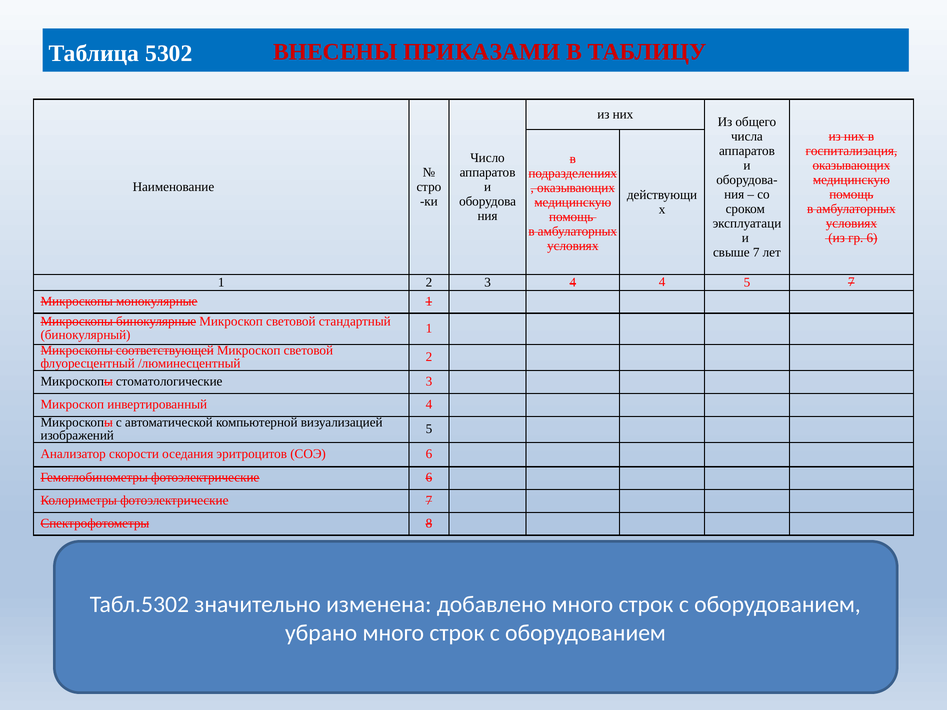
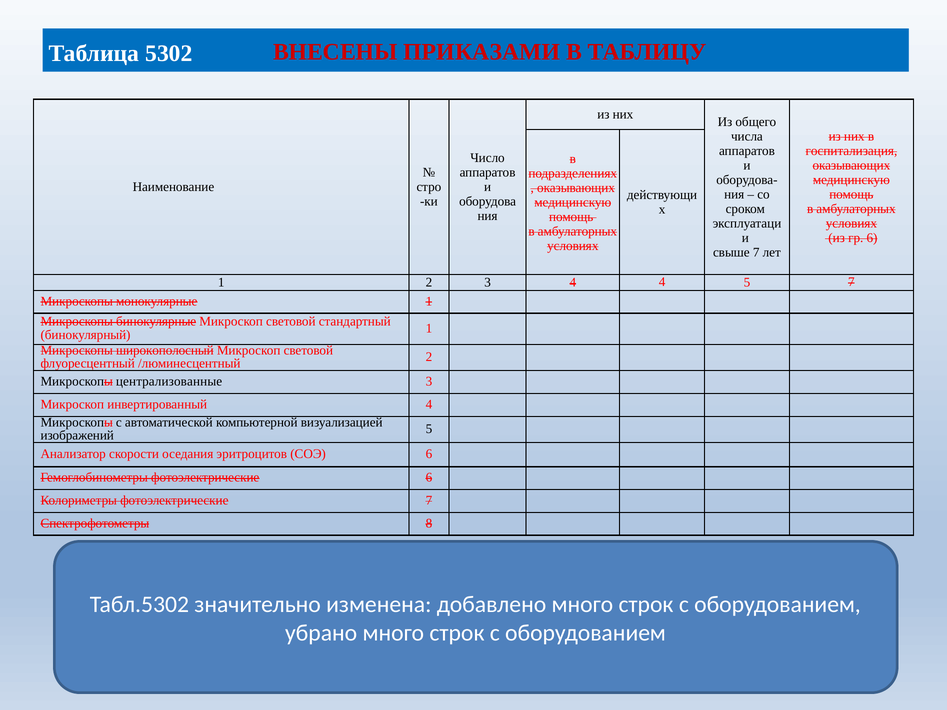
соответствующей: соответствующей -> широкополосный (165, 350)
стоматологические: стоматологические -> централизованные (169, 382)
